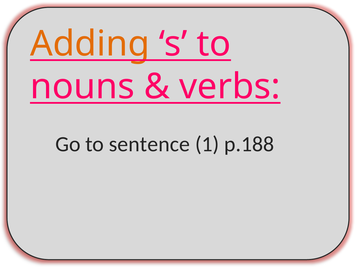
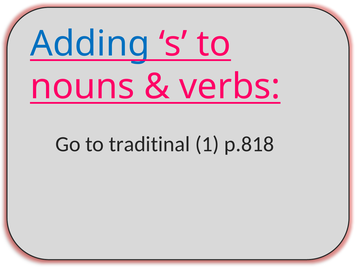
Adding colour: orange -> blue (90, 44)
sentence: sentence -> traditinal (149, 144)
p.188: p.188 -> p.818 (249, 144)
